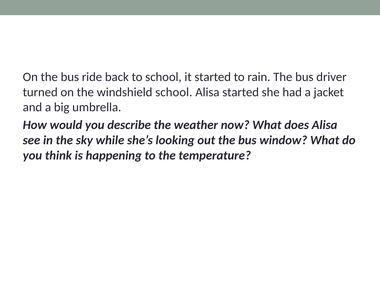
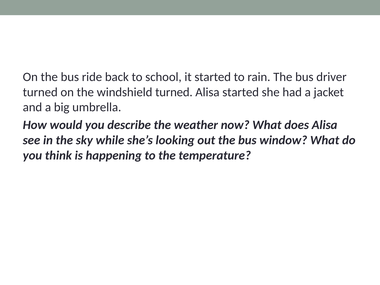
windshield school: school -> turned (174, 92)
